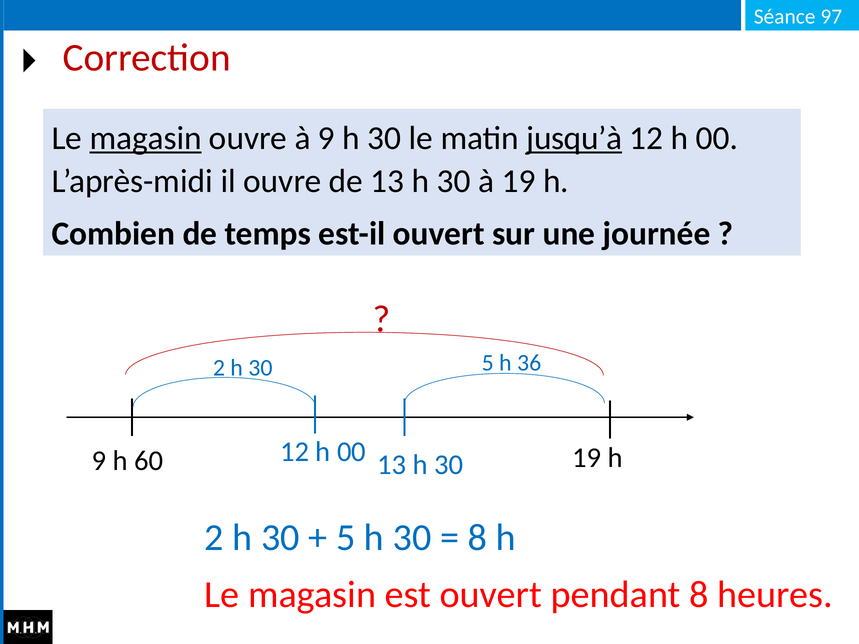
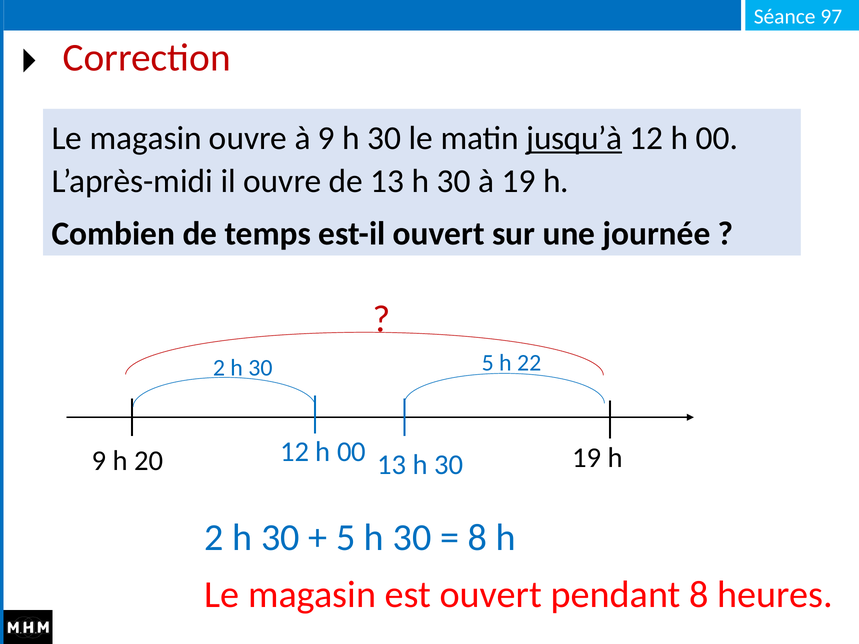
magasin underline: present -> none (146, 138)
36: 36 -> 22 (529, 363)
60: 60 -> 20 (149, 461)
